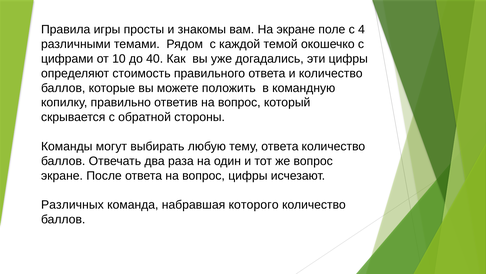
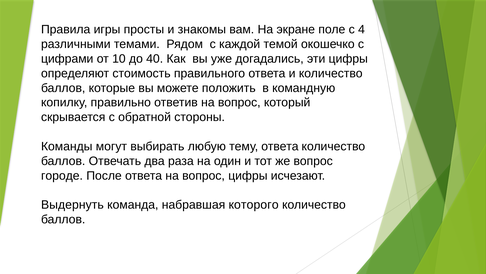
экране: экране -> городе (62, 175)
Различных: Различных -> Выдернуть (72, 204)
